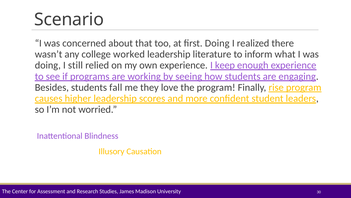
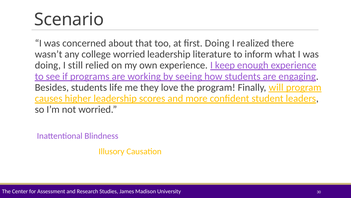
college worked: worked -> worried (129, 54)
fall: fall -> life (116, 87)
rise: rise -> will (276, 87)
